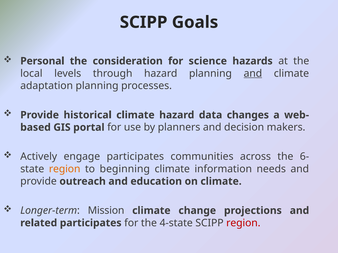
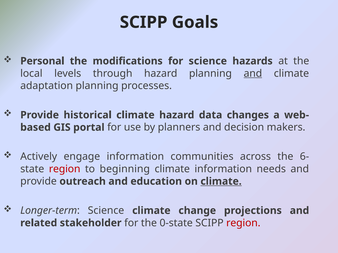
consideration: consideration -> modifications (128, 61)
engage participates: participates -> information (135, 157)
region colour: orange -> red (65, 169)
climate underline: none -> present (221, 182)
Longer-term Mission: Mission -> Science (106, 211)
related participates: participates -> stakeholder (91, 223)
4-state: 4-state -> 0-state (176, 223)
